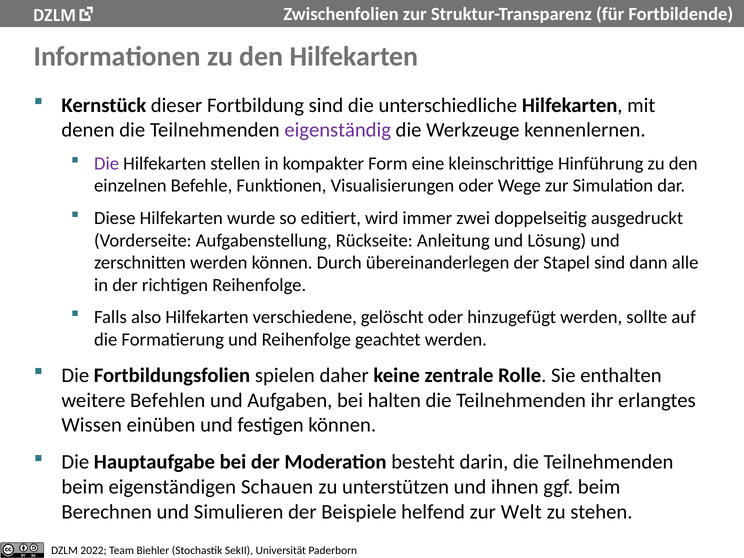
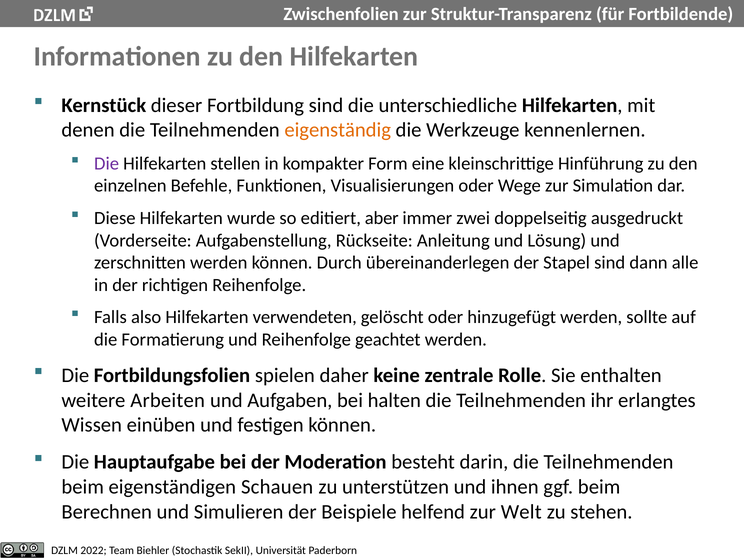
eigenständig colour: purple -> orange (338, 130)
wird: wird -> aber (382, 218)
verschiedene: verschiedene -> verwendeten (305, 317)
Befehlen: Befehlen -> Arbeiten (168, 400)
